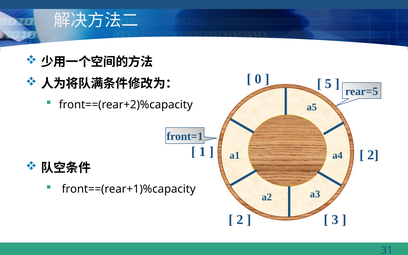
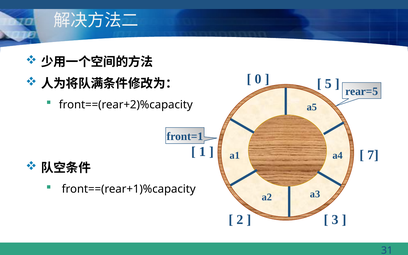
2: 2 -> 7 (373, 155)
